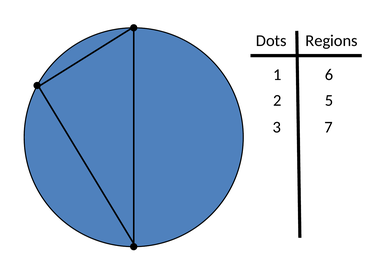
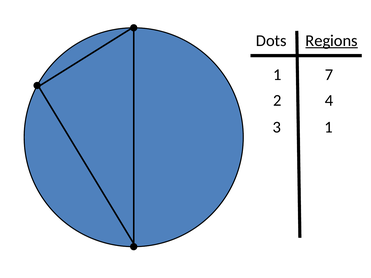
Regions underline: none -> present (332, 41)
6: 6 -> 7 (329, 75)
5: 5 -> 4 (329, 100)
3 7: 7 -> 1 (329, 127)
